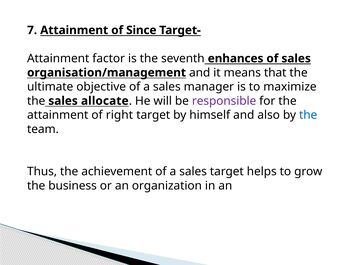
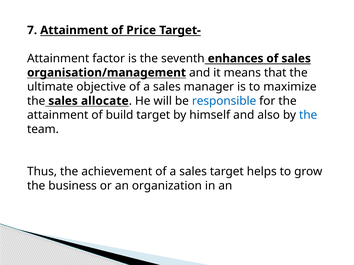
Since: Since -> Price (141, 30)
responsible colour: purple -> blue (224, 101)
right: right -> build (120, 115)
